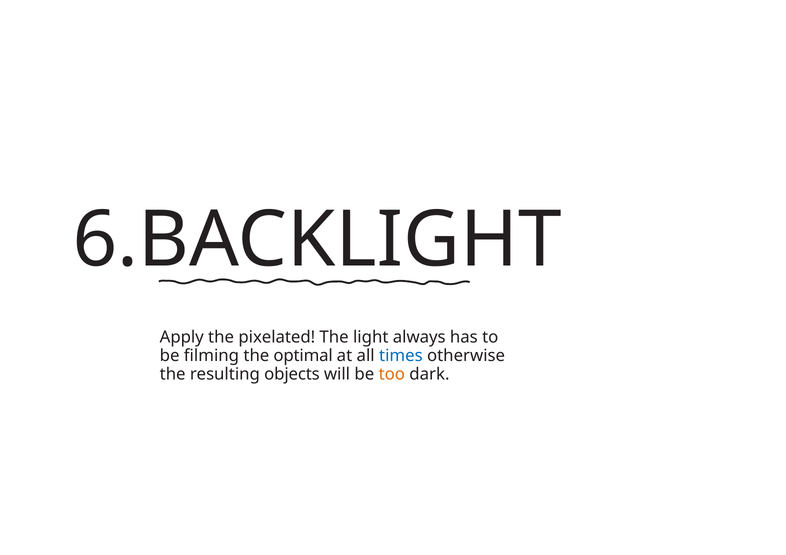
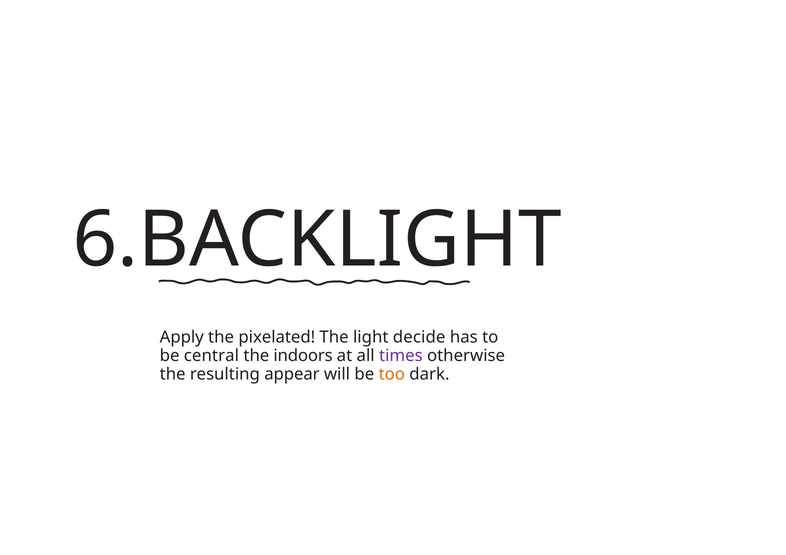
always: always -> decide (419, 338)
filming: filming -> central (211, 356)
optimal: optimal -> indoors (303, 356)
times colour: blue -> purple (401, 356)
objects: objects -> appear (292, 375)
